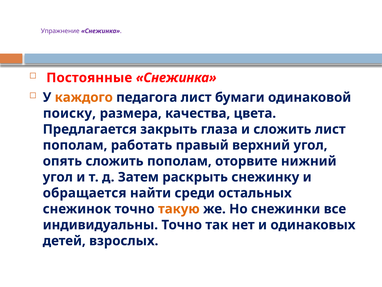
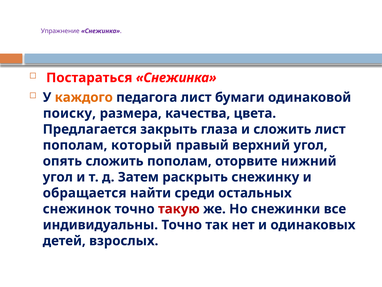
Постоянные: Постоянные -> Постараться (89, 78)
работать: работать -> который (141, 145)
такую colour: orange -> red (179, 209)
